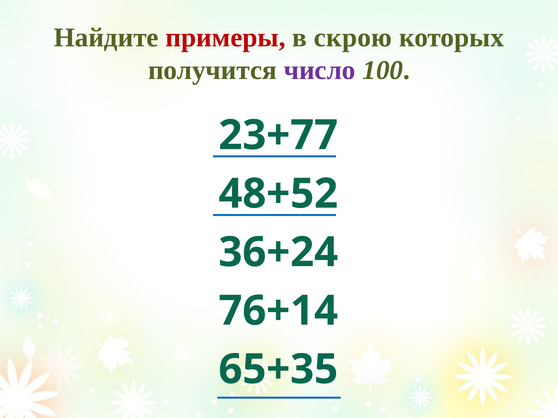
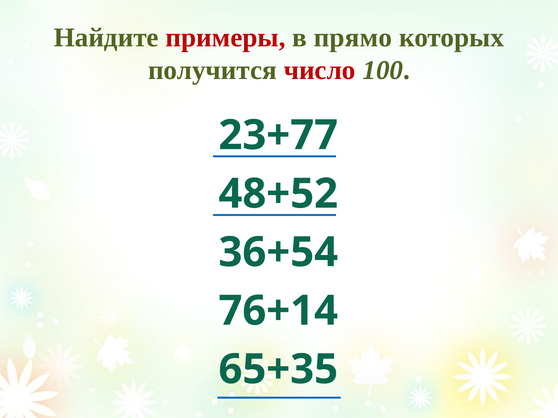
скрою: скрою -> прямо (353, 38)
число colour: purple -> red (320, 70)
36+24: 36+24 -> 36+54 (278, 253)
